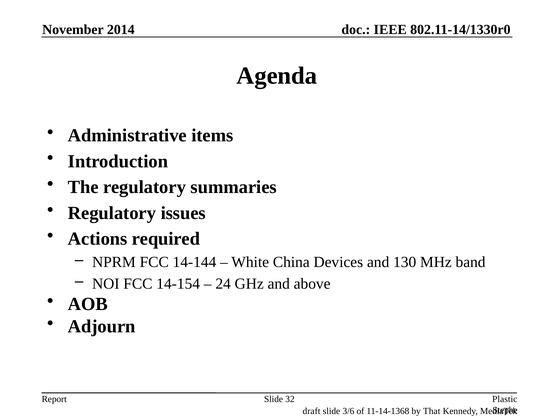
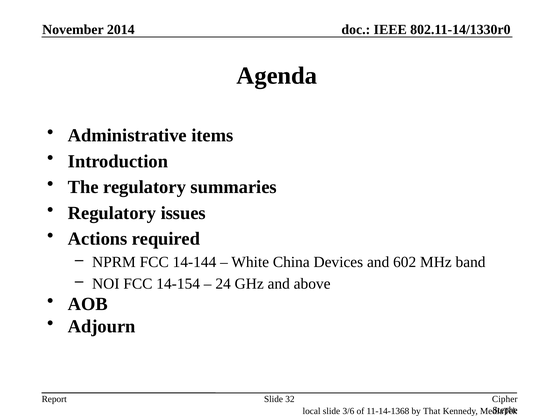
130: 130 -> 602 (405, 262)
Plastic: Plastic -> Cipher (505, 398)
draft: draft -> local (312, 411)
